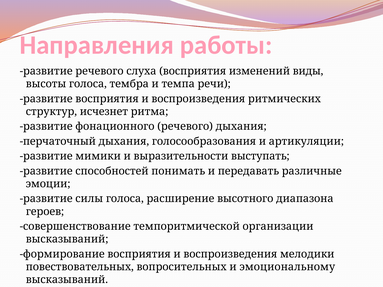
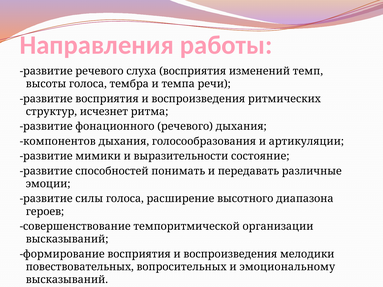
виды: виды -> темп (308, 71)
перчаточный: перчаточный -> компонентов (58, 141)
выступать: выступать -> состояние (260, 156)
